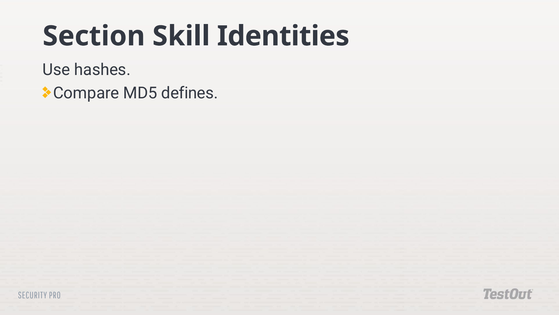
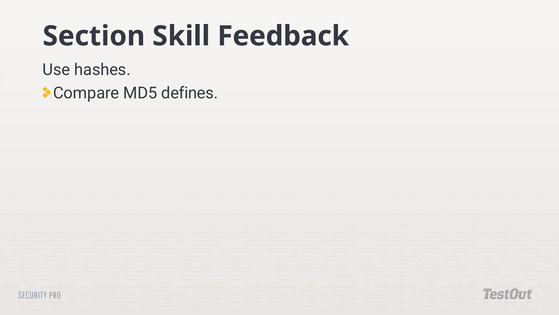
Identities: Identities -> Feedback (283, 36)
